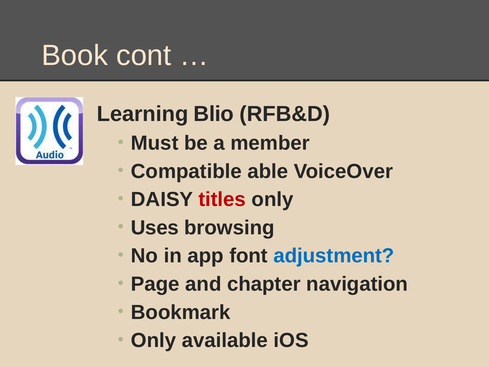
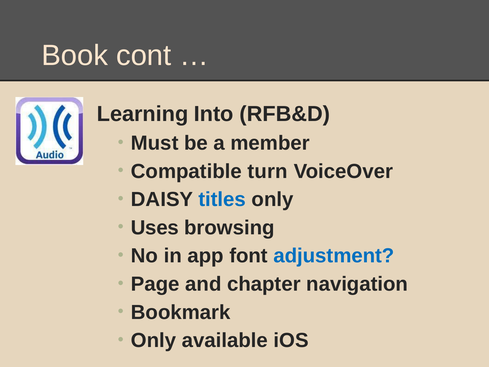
Blio: Blio -> Into (214, 114)
able: able -> turn (268, 171)
titles colour: red -> blue (222, 199)
